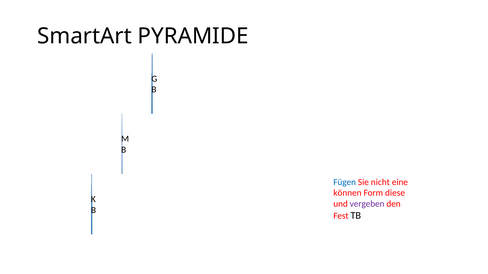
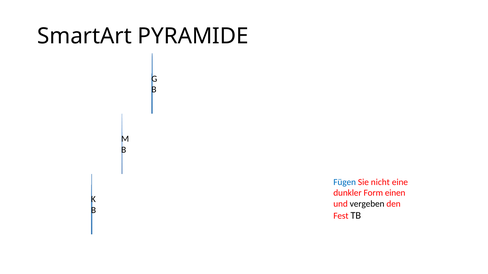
können: können -> dunkler (347, 193)
diese: diese -> einen (395, 193)
vergeben colour: purple -> black (367, 204)
